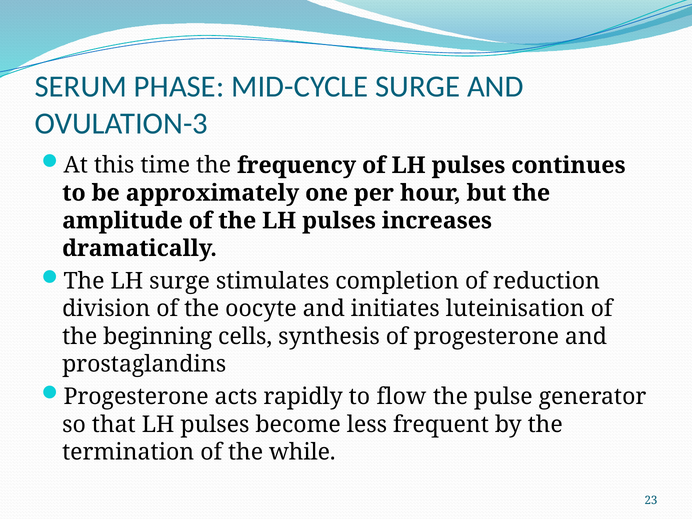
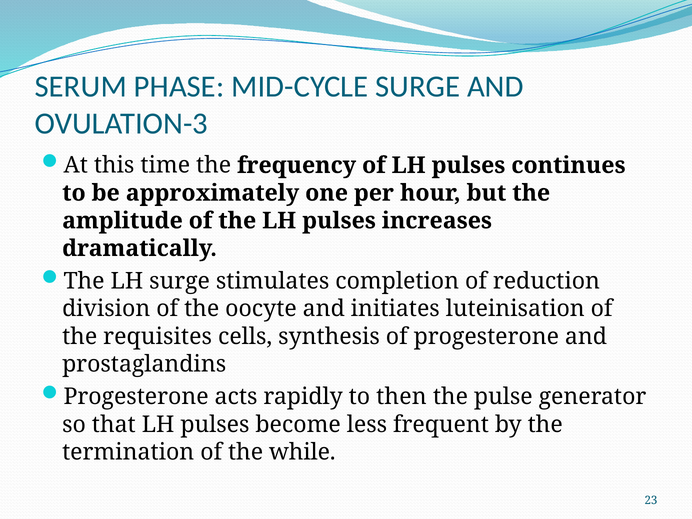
beginning: beginning -> requisites (158, 336)
flow: flow -> then (401, 397)
